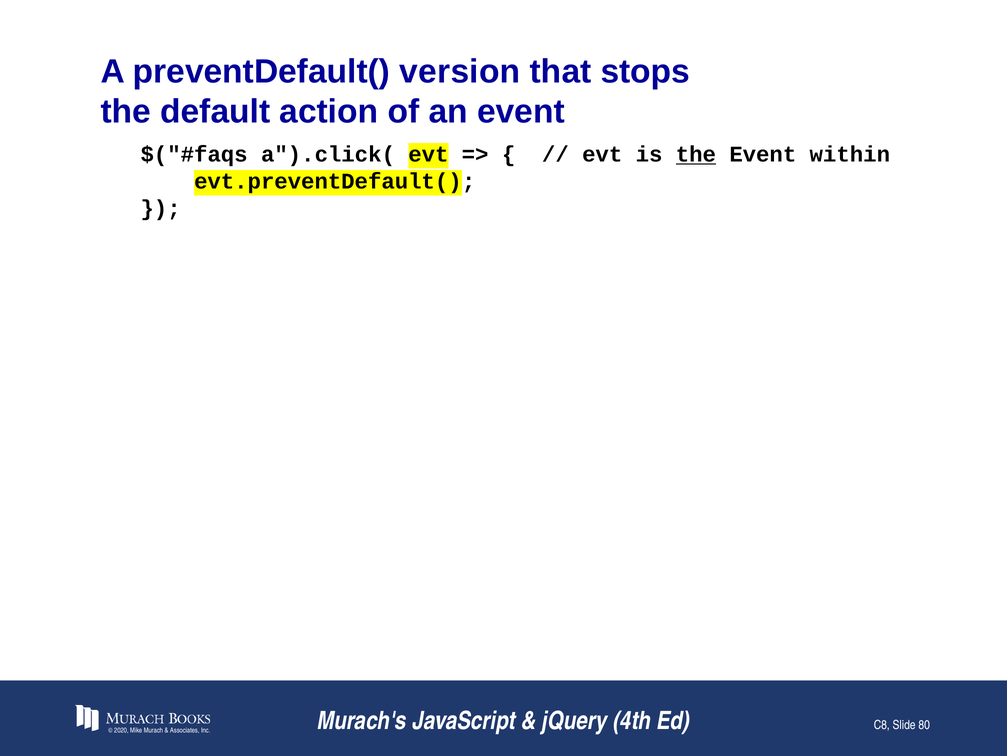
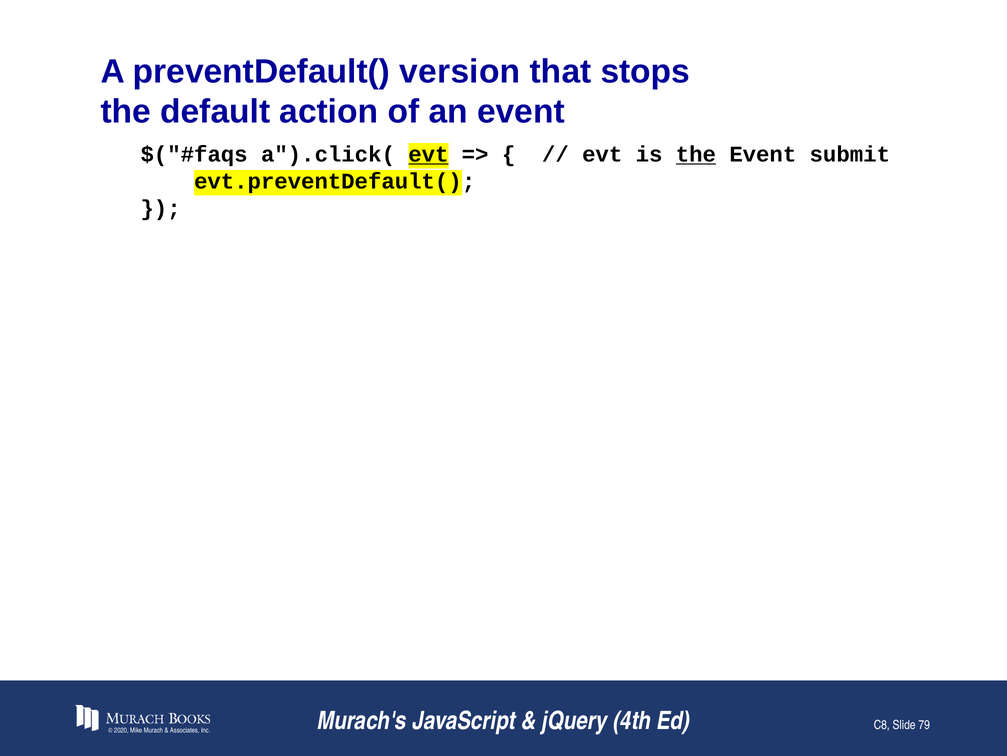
evt underline: none -> present (428, 154)
within: within -> submit (850, 154)
80: 80 -> 79 (924, 725)
